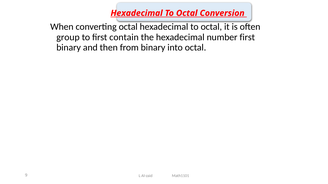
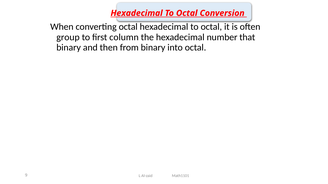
contain: contain -> column (124, 37)
number first: first -> that (247, 37)
